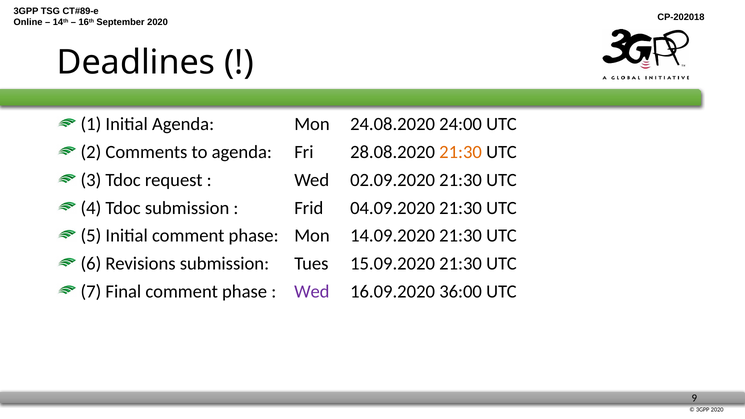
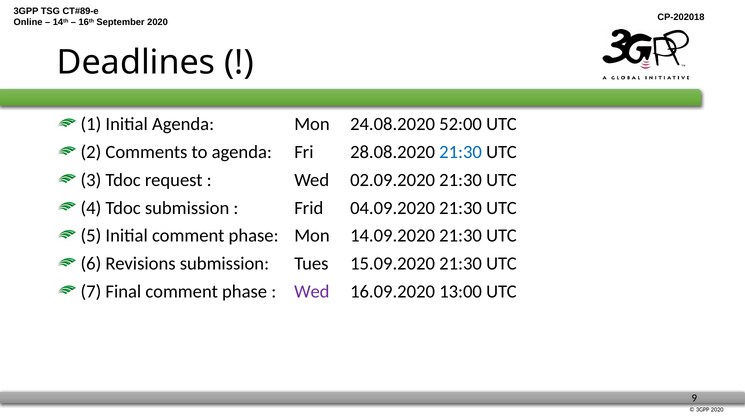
24:00: 24:00 -> 52:00 (461, 124)
21:30 colour: orange -> blue (461, 152)
36:00: 36:00 -> 13:00 (461, 292)
